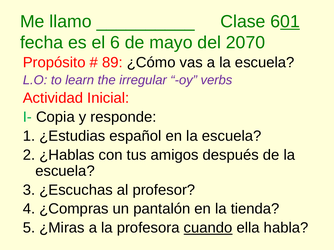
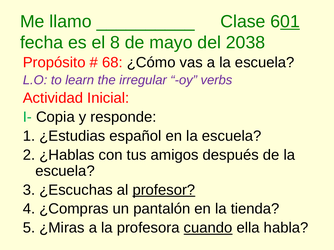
6: 6 -> 8 (115, 43)
2070: 2070 -> 2038 (246, 43)
89: 89 -> 68 (112, 62)
profesor underline: none -> present (164, 190)
